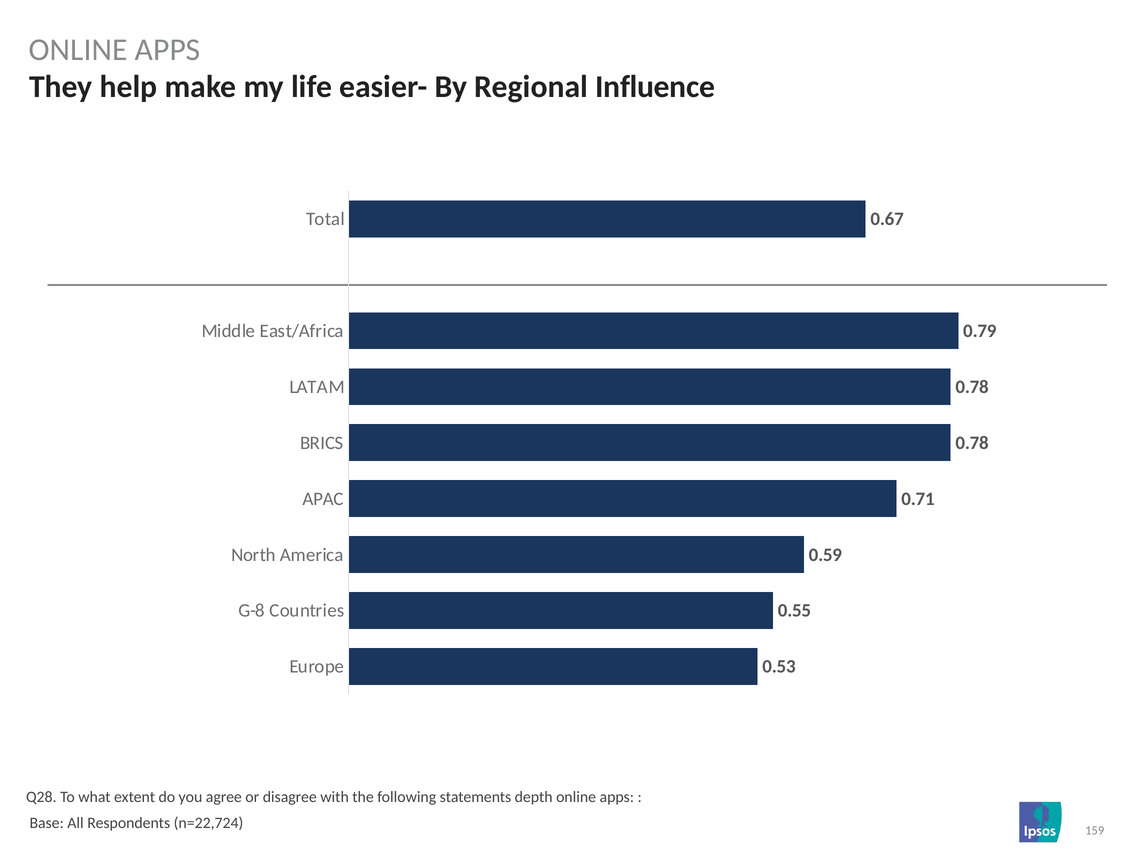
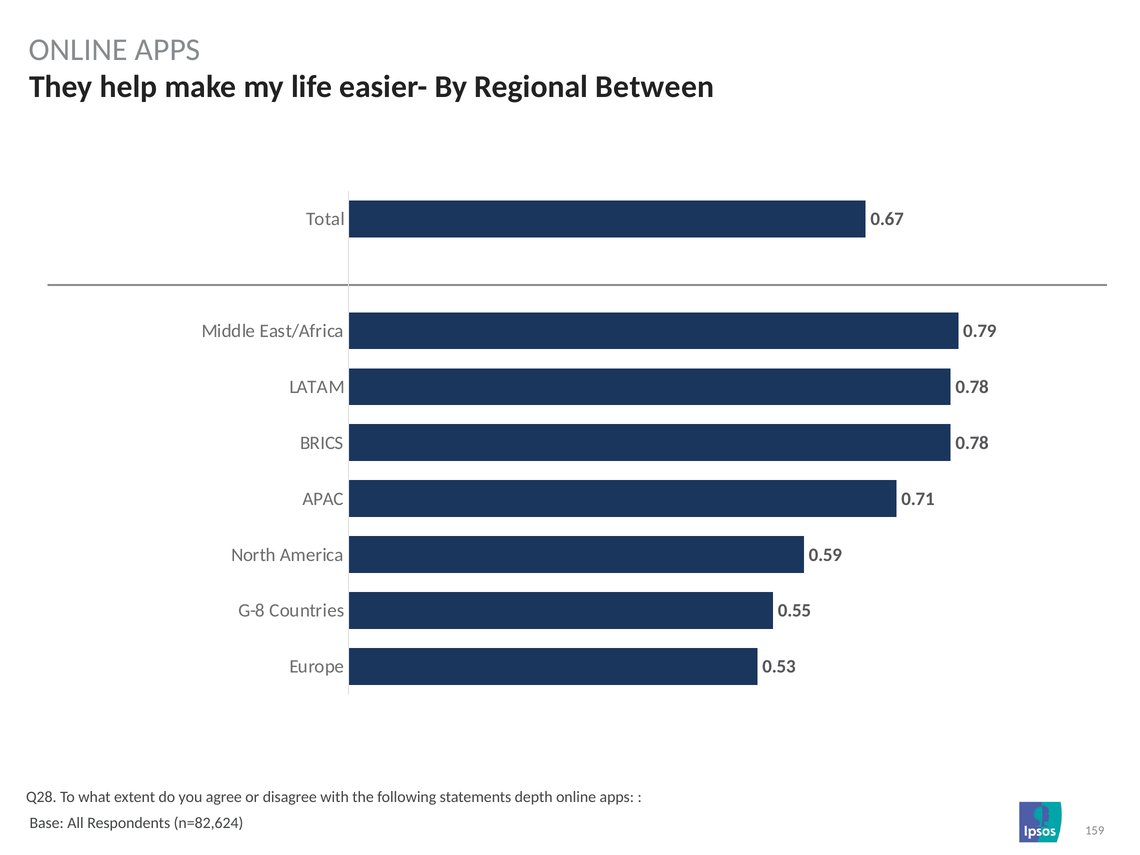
Influence: Influence -> Between (655, 87)
n=22,724: n=22,724 -> n=82,624 (209, 823)
